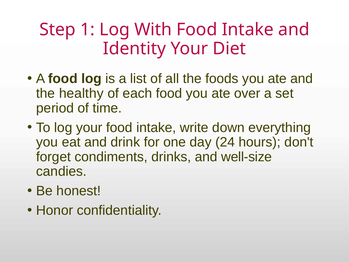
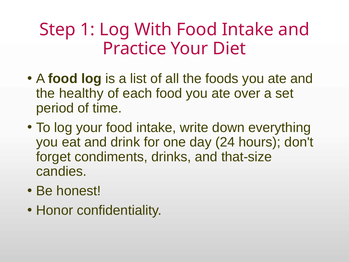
Identity: Identity -> Practice (135, 49)
well-size: well-size -> that-size (247, 157)
